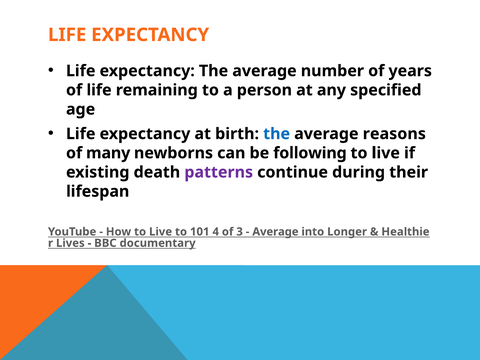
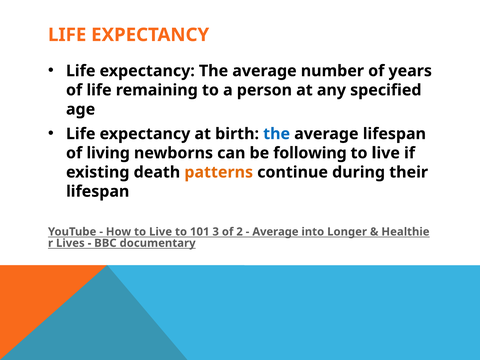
average reasons: reasons -> lifespan (394, 134)
many: many -> living (108, 153)
patterns colour: purple -> orange (219, 172)
4: 4 -> 3 (216, 232)
3: 3 -> 2 (240, 232)
